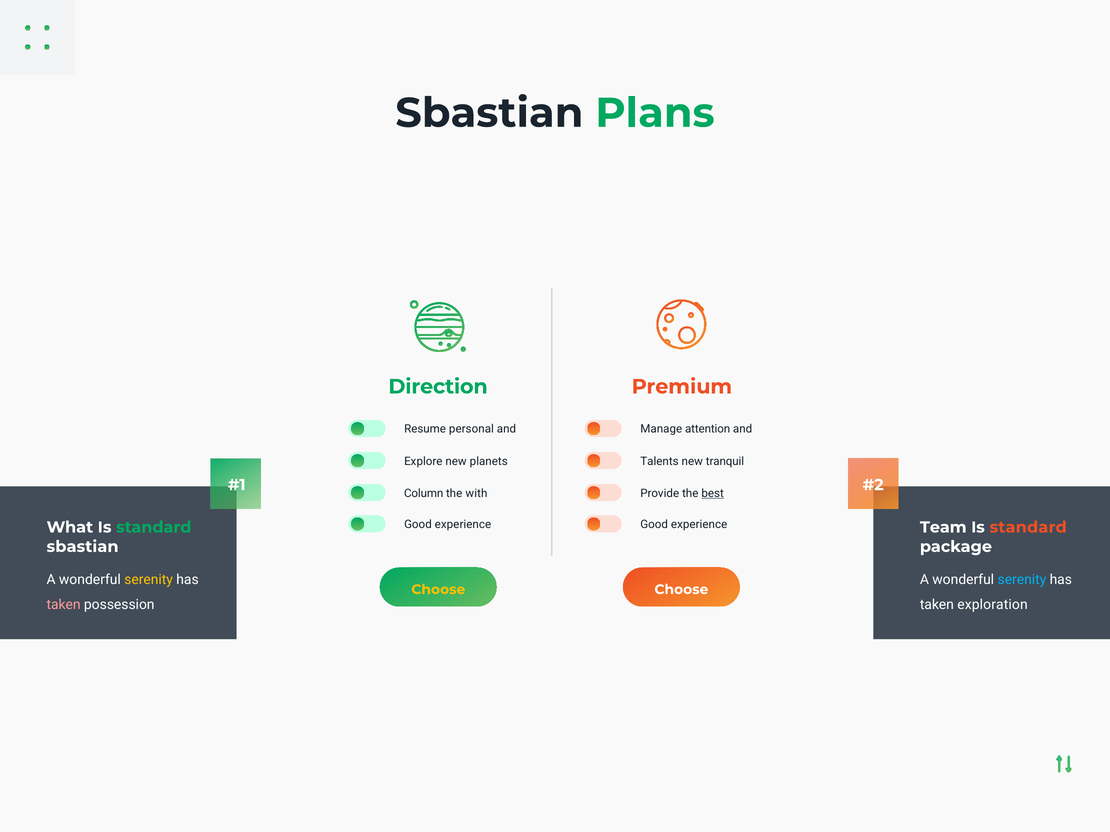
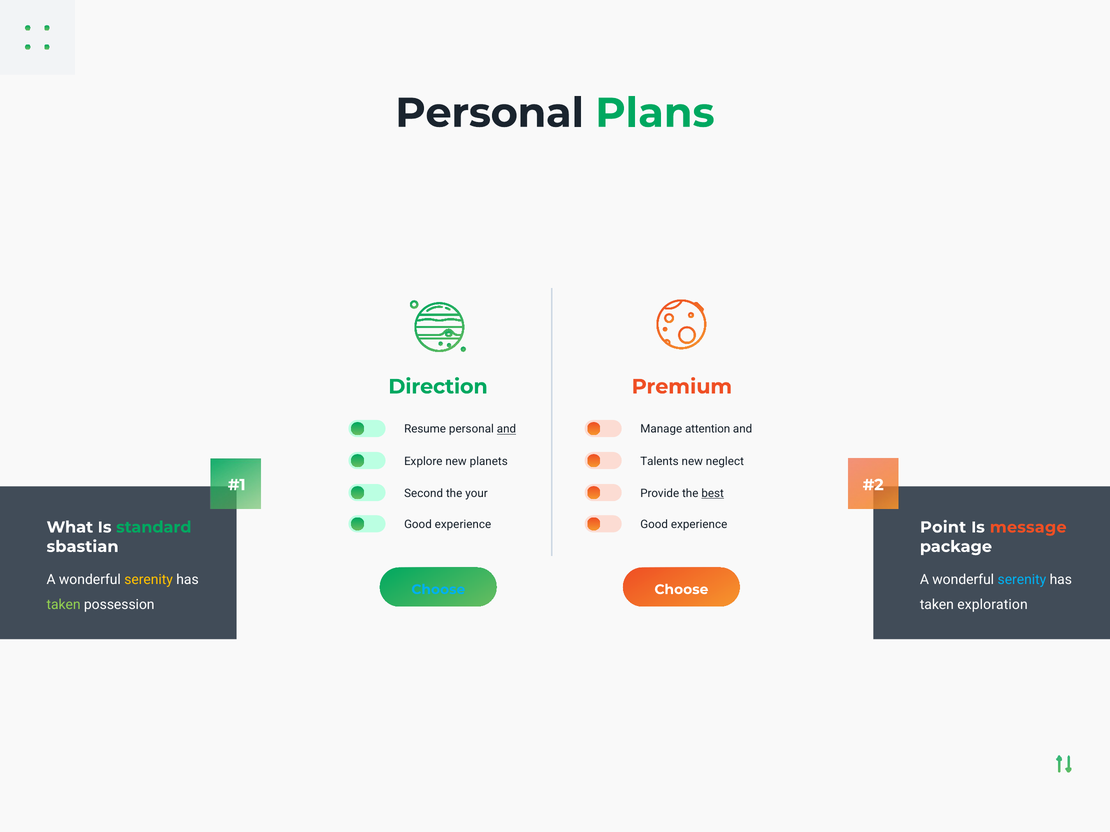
Sbastian: Sbastian -> Personal (490, 113)
and underline: none -> present (506, 429)
tranquil: tranquil -> neglect (725, 461)
Column: Column -> Second (424, 493)
with: with -> your (476, 493)
Team: Team -> Point (943, 528)
standard: standard -> message (1028, 528)
Choose colour: yellow -> light blue (438, 590)
taken colour: pink -> light green (64, 605)
